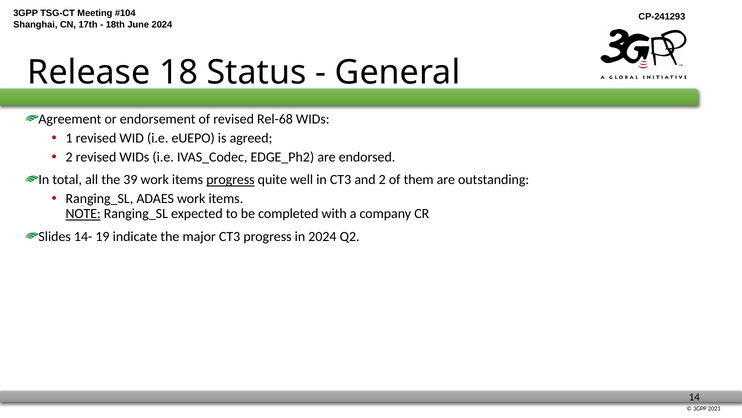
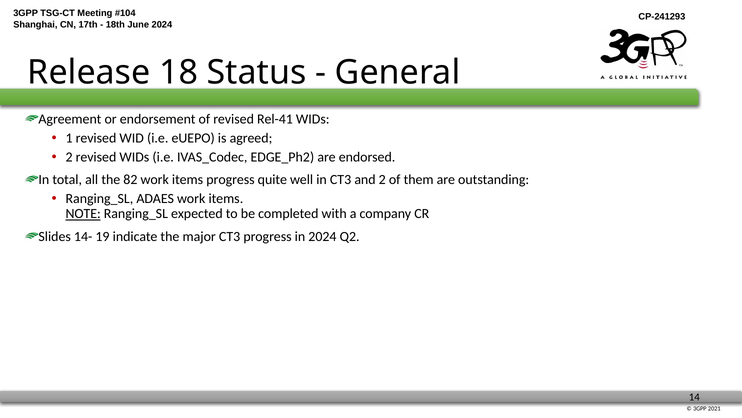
Rel-68: Rel-68 -> Rel-41 (275, 119)
39: 39 -> 82 (130, 180)
progress underline: present -> none (231, 180)
